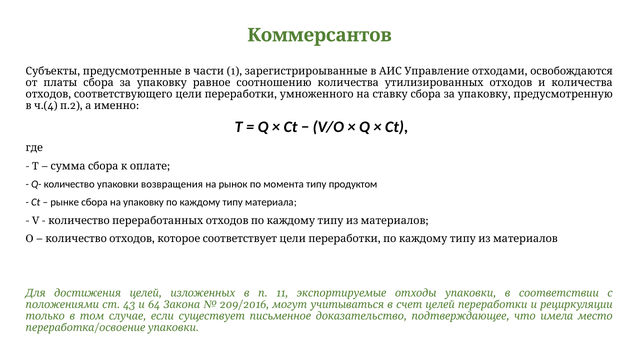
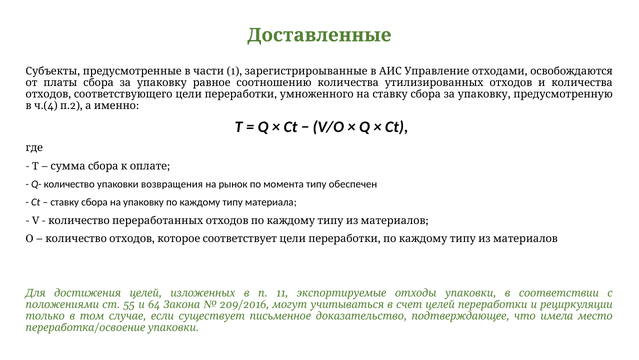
Коммерсантов: Коммерсантов -> Доставленные (319, 35)
продуктом: продуктом -> обеспечен (353, 184)
рынке: рынке -> ставку (65, 202)
43: 43 -> 55 (129, 304)
